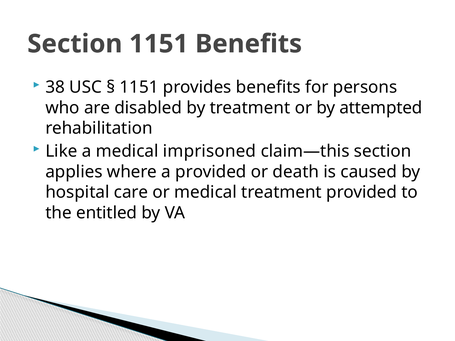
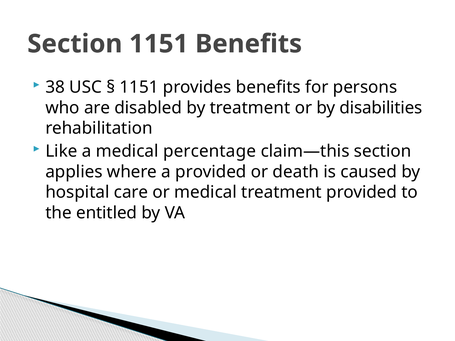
attempted: attempted -> disabilities (381, 108)
imprisoned: imprisoned -> percentage (210, 151)
